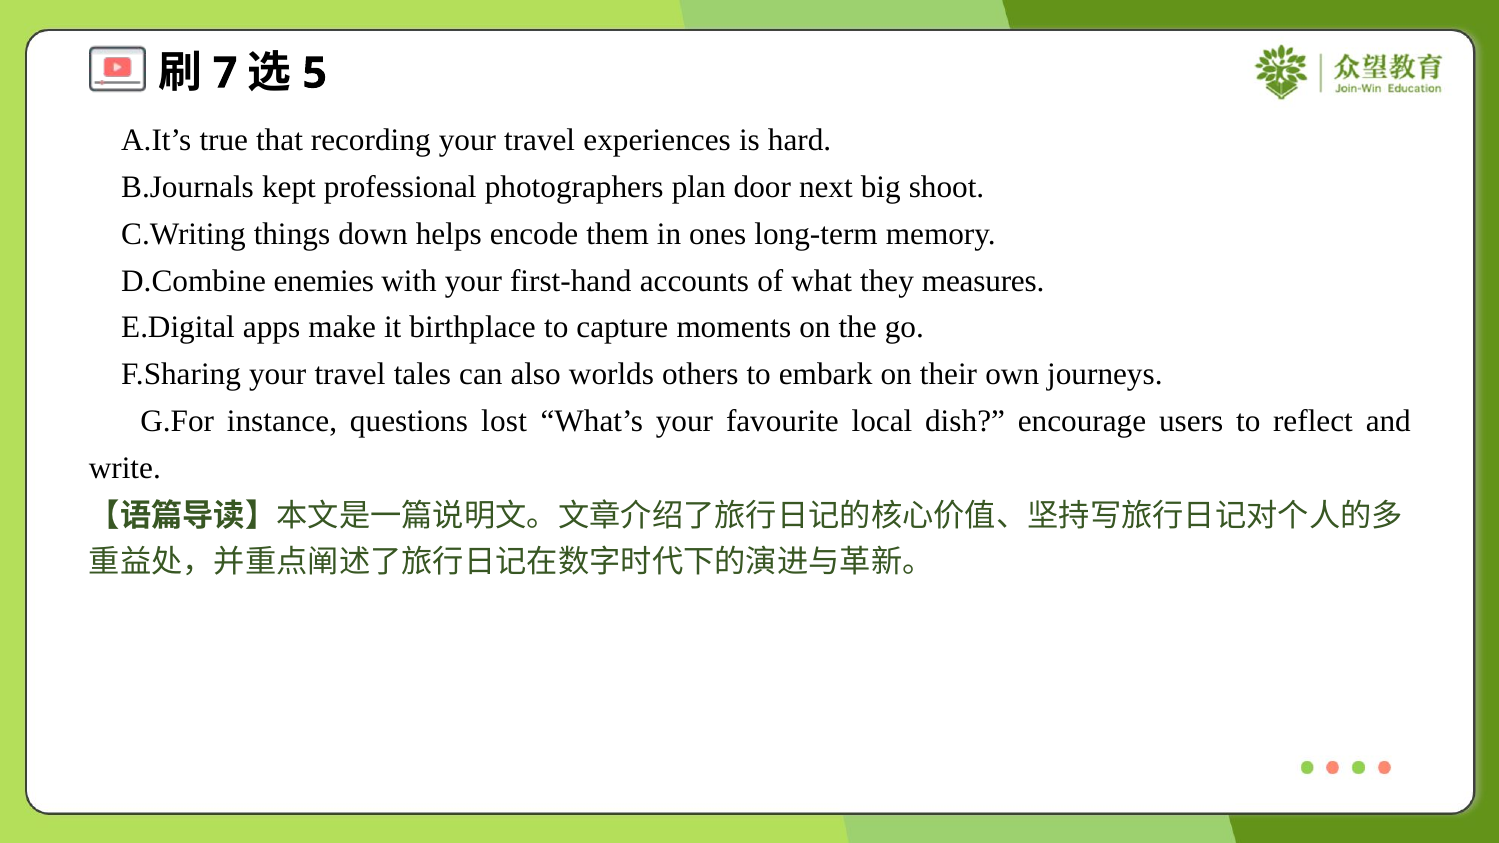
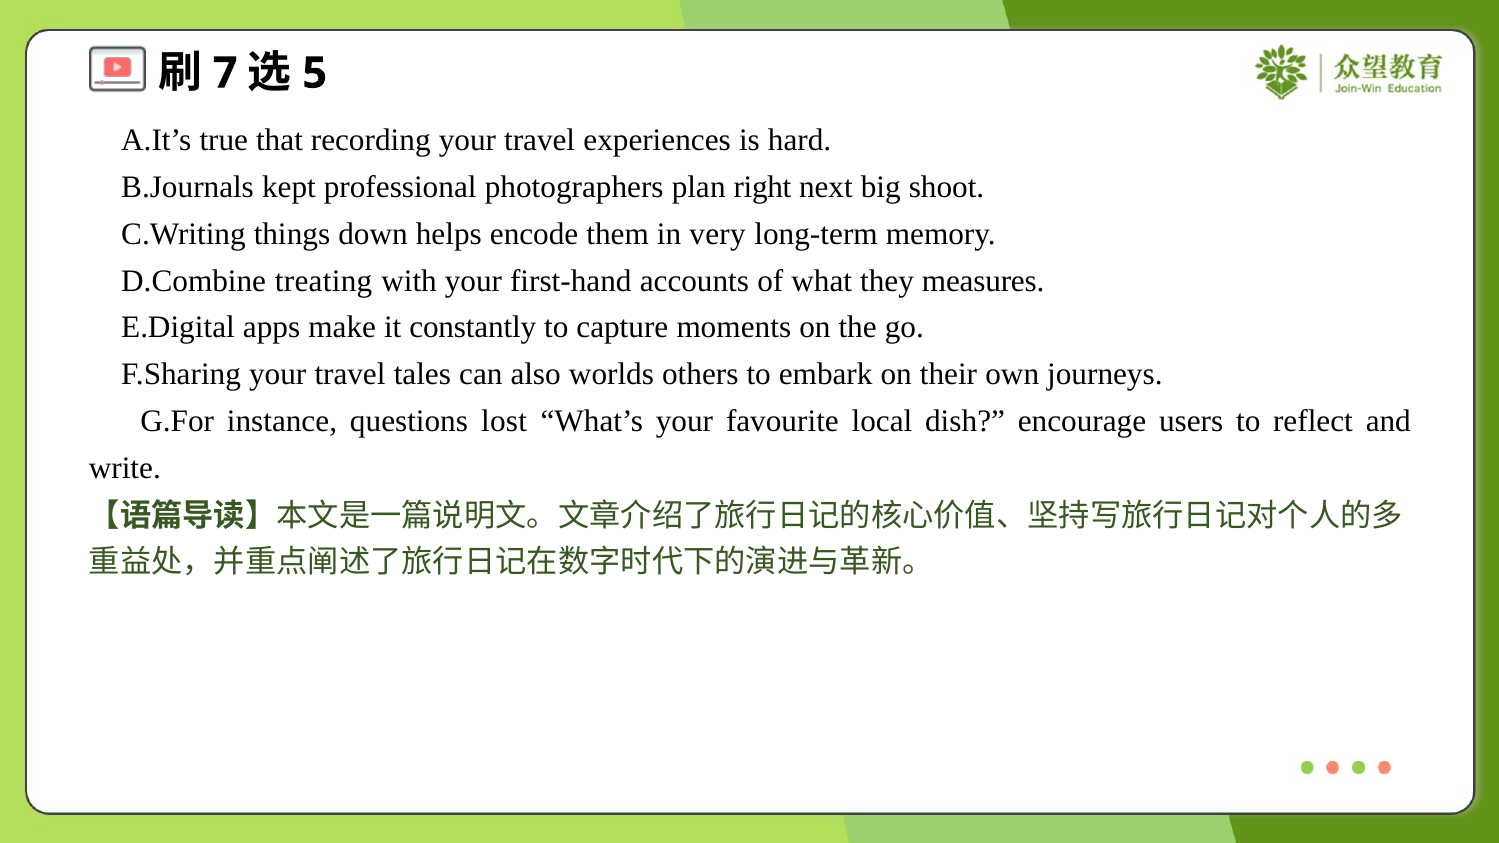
door: door -> right (762, 187)
ones: ones -> very (718, 234)
enemies: enemies -> treating (324, 281)
birthplace: birthplace -> constantly (473, 328)
